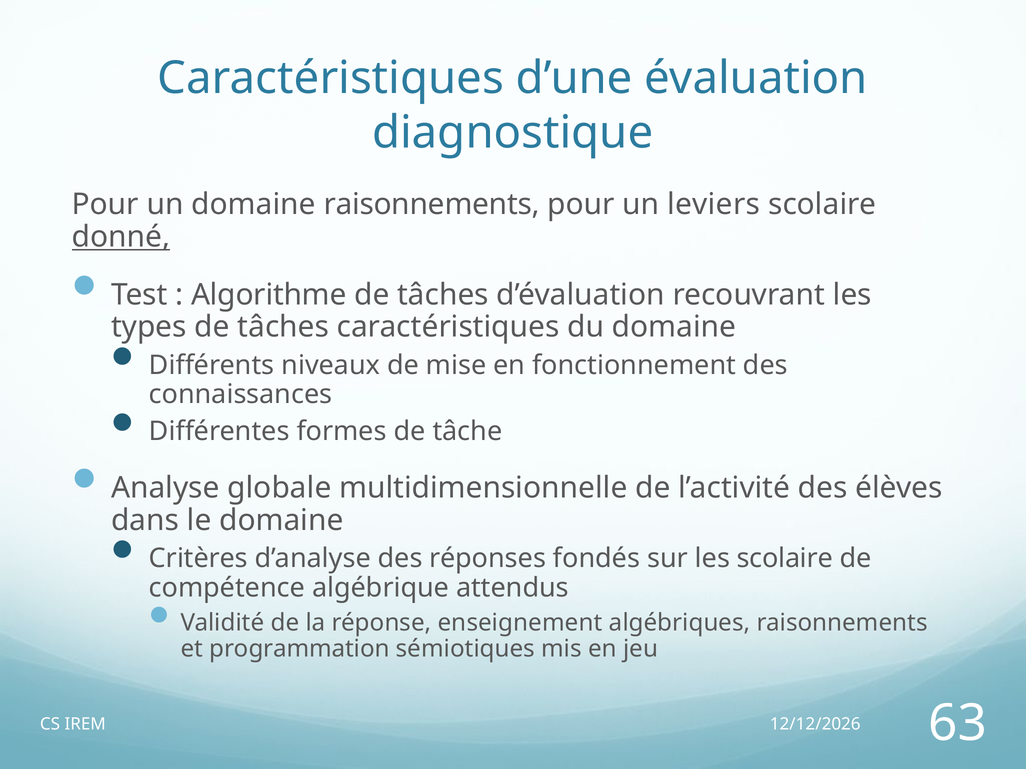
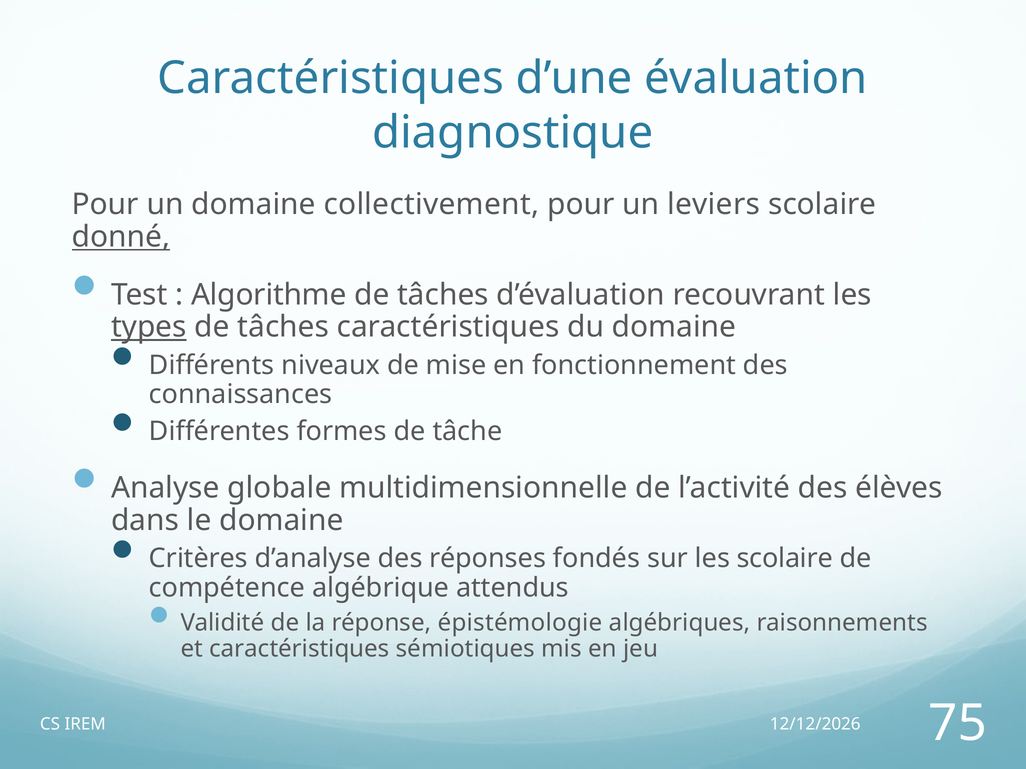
domaine raisonnements: raisonnements -> collectivement (431, 205)
types underline: none -> present (149, 327)
enseignement: enseignement -> épistémologie (520, 623)
et programmation: programmation -> caractéristiques (299, 649)
63: 63 -> 75 (958, 724)
